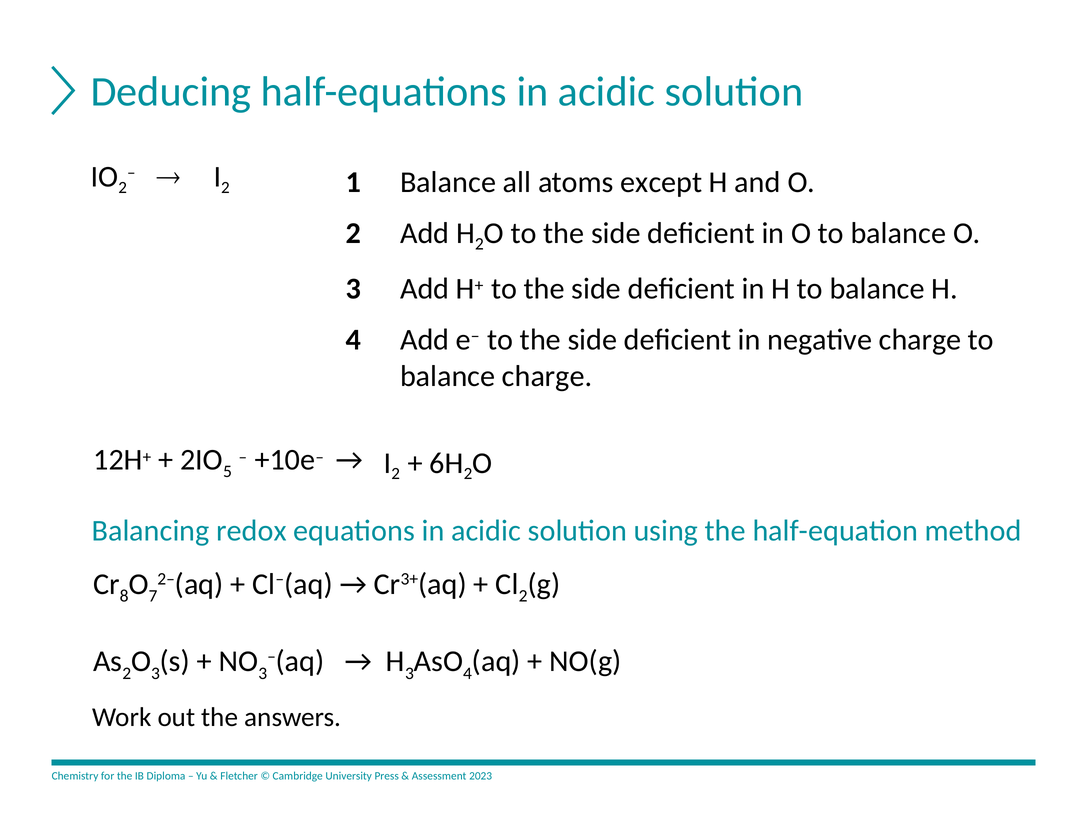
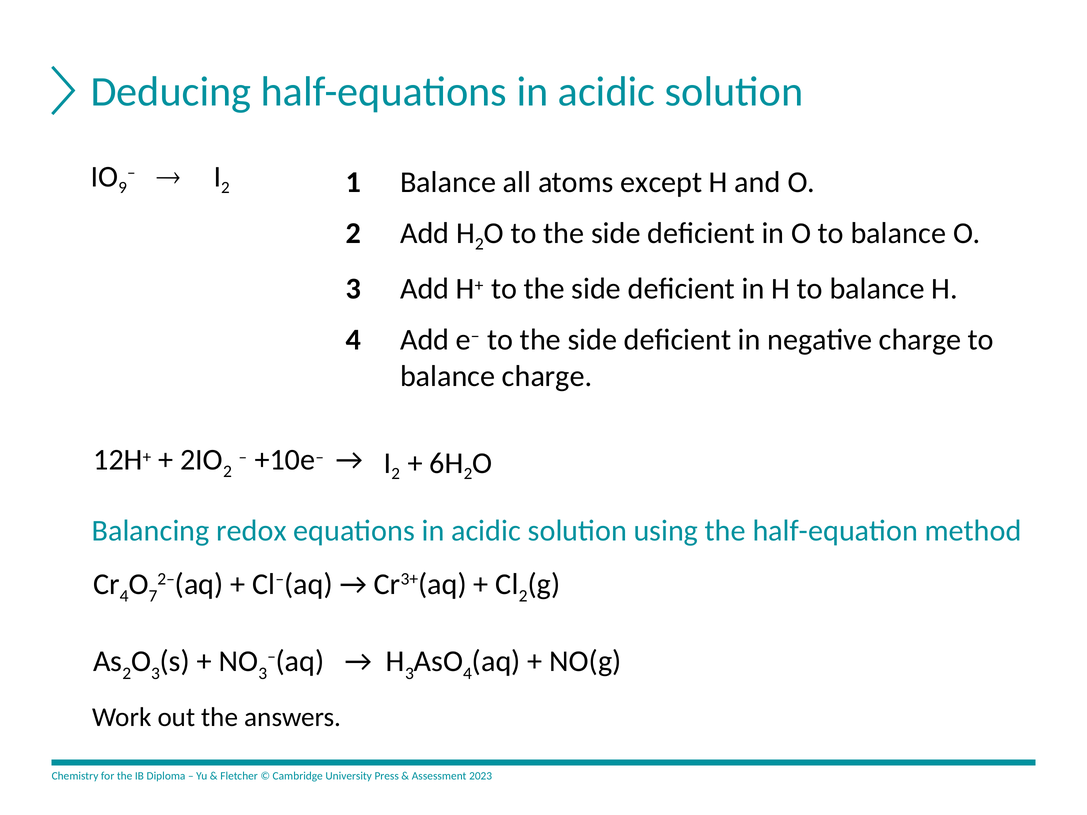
2: 2 -> 9 (123, 188)
5: 5 -> 2 (227, 472)
8: 8 -> 4 (124, 596)
